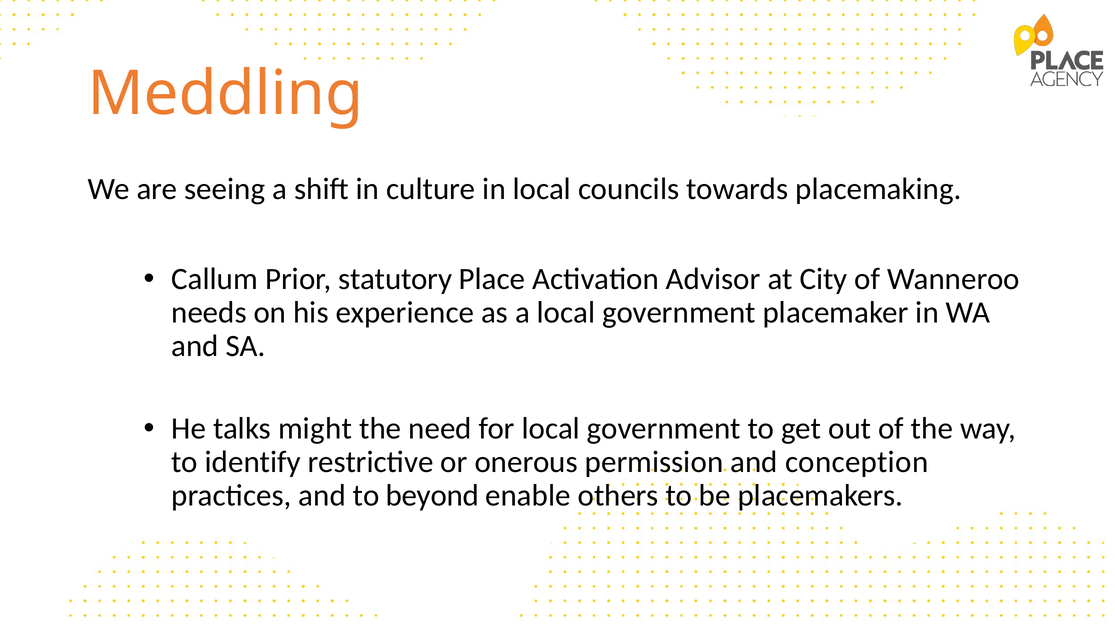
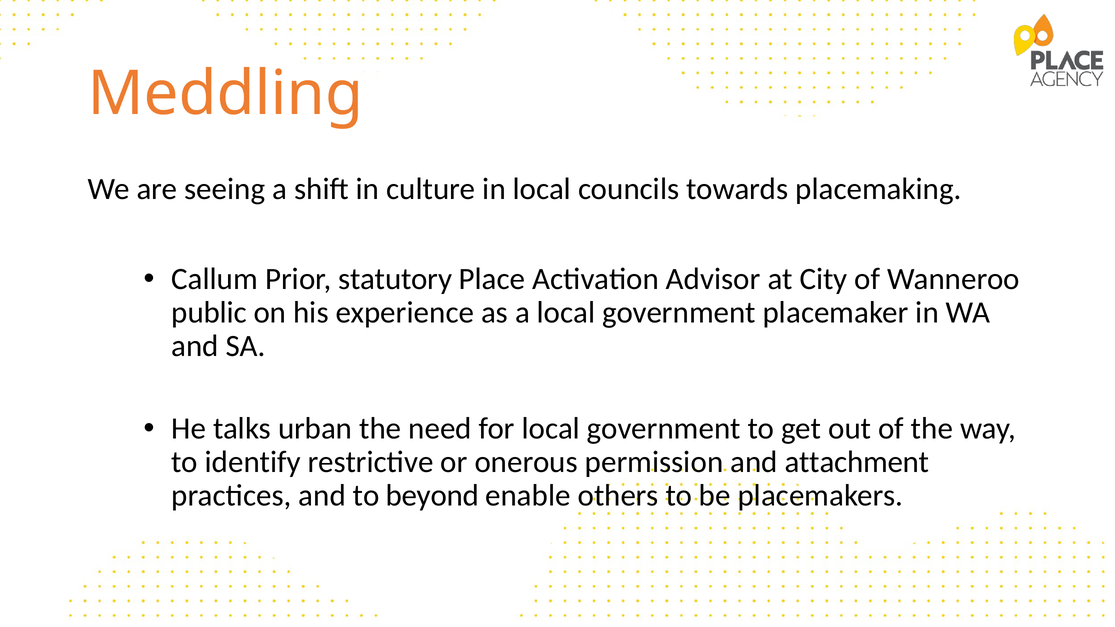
needs: needs -> public (209, 313)
might: might -> urban (315, 429)
conception: conception -> attachment (857, 462)
